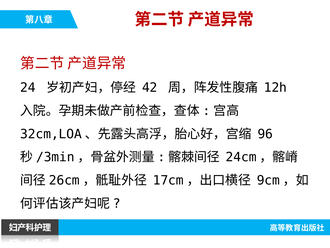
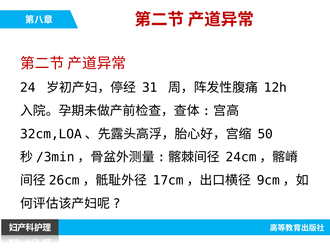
42: 42 -> 31 (150, 88)
96: 96 -> 50 (265, 134)
